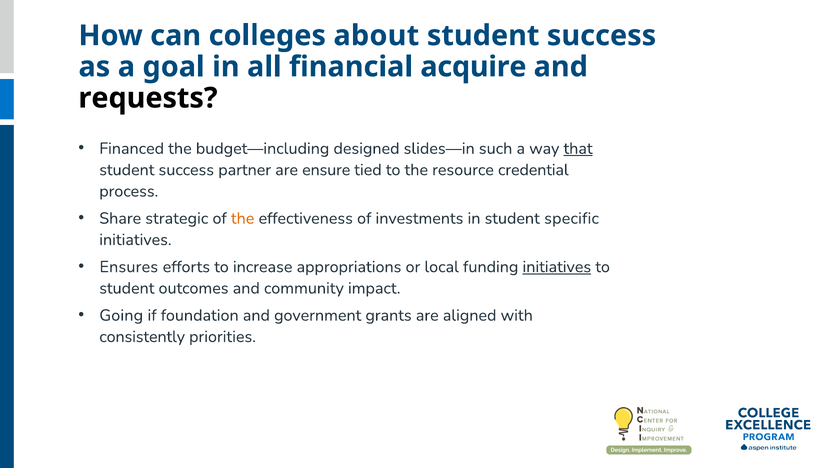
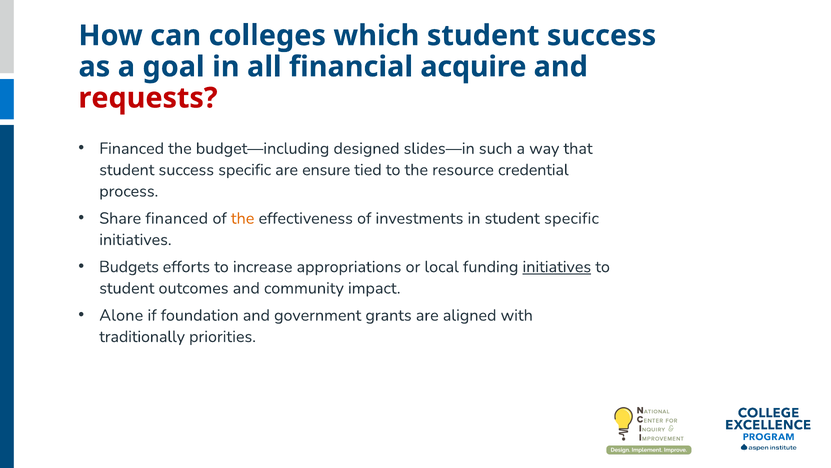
about: about -> which (376, 36)
requests colour: black -> red (148, 98)
that underline: present -> none (578, 148)
success partner: partner -> specific (245, 170)
Share strategic: strategic -> financed (177, 218)
Ensures: Ensures -> Budgets (129, 267)
Going: Going -> Alone (121, 315)
consistently: consistently -> traditionally (142, 336)
